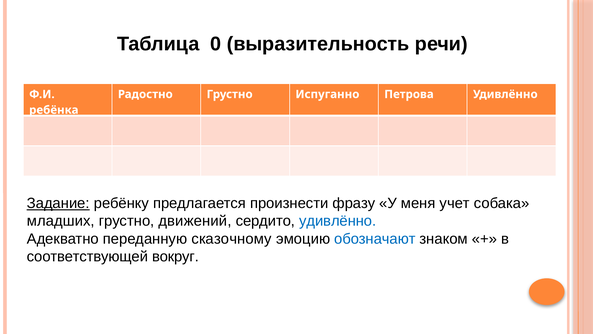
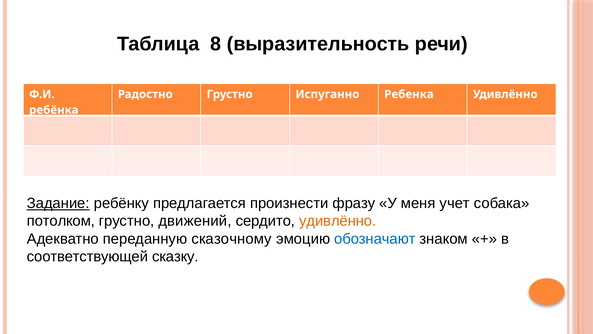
0: 0 -> 8 (216, 44)
Петрова: Петрова -> Ребенка (409, 94)
младших: младших -> потолком (61, 221)
удивлённо colour: blue -> orange (338, 221)
вокруг: вокруг -> сказку (175, 256)
